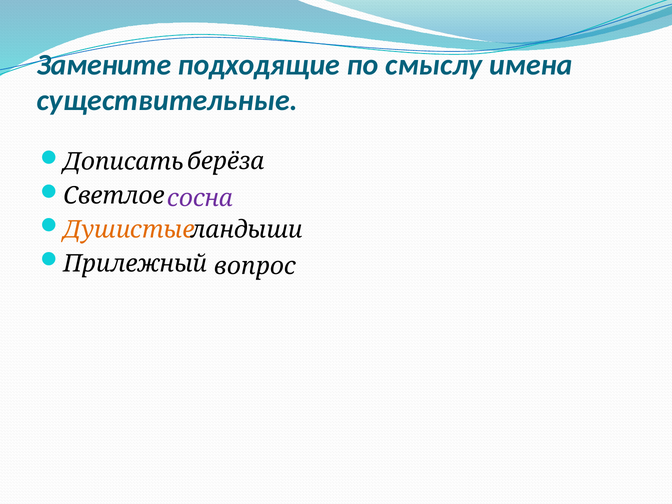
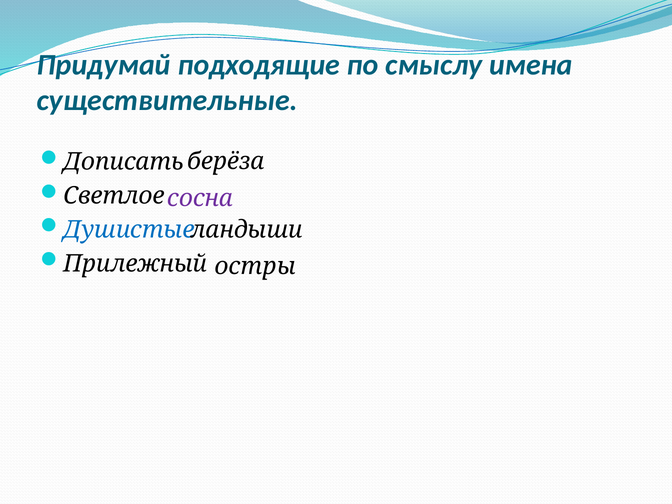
Замените: Замените -> Придумай (104, 65)
Душистые colour: orange -> blue (129, 230)
вопрос: вопрос -> остры (255, 266)
